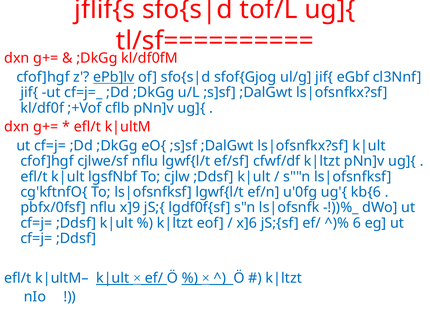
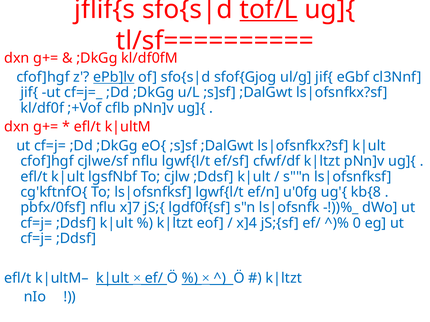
tof/L underline: none -> present (269, 9)
kb{6: kb{6 -> kb{8 (366, 192)
x]9: x]9 -> x]7 (130, 208)
x]6: x]6 -> x]4 (247, 223)
6: 6 -> 0 (357, 223)
